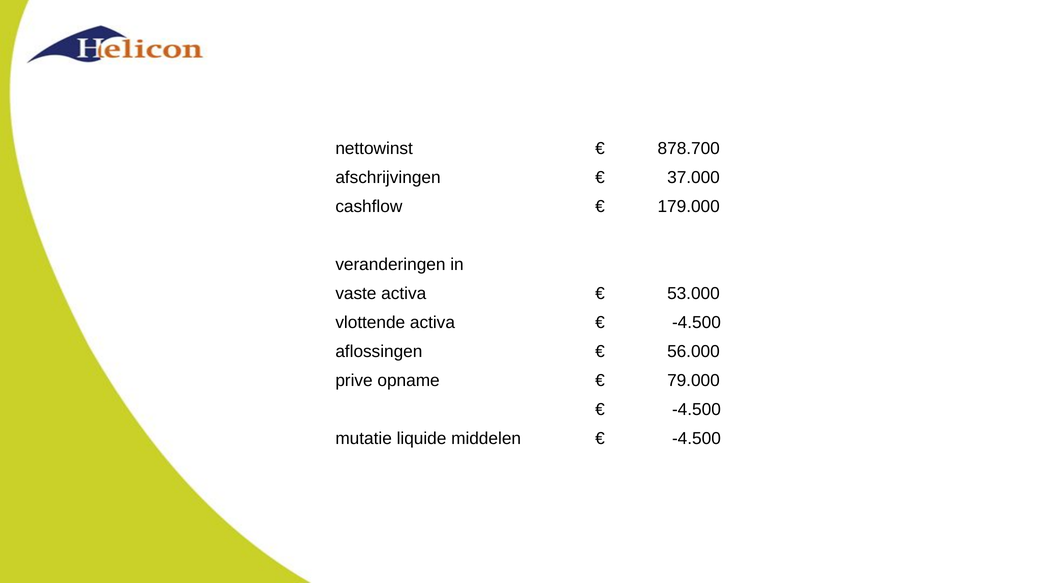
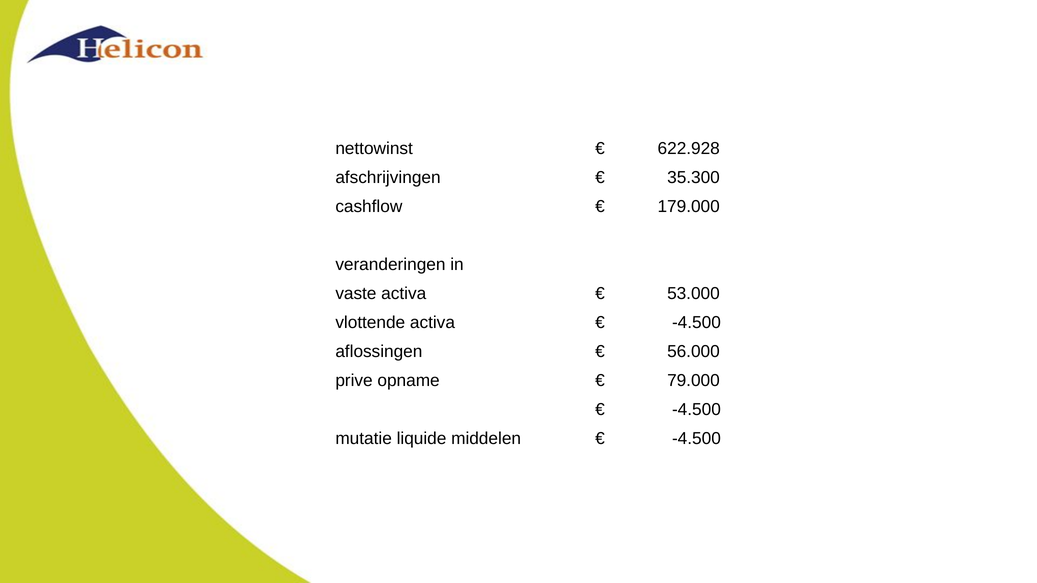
878.700: 878.700 -> 622.928 (689, 149)
37.000: 37.000 -> 35.300 (694, 178)
